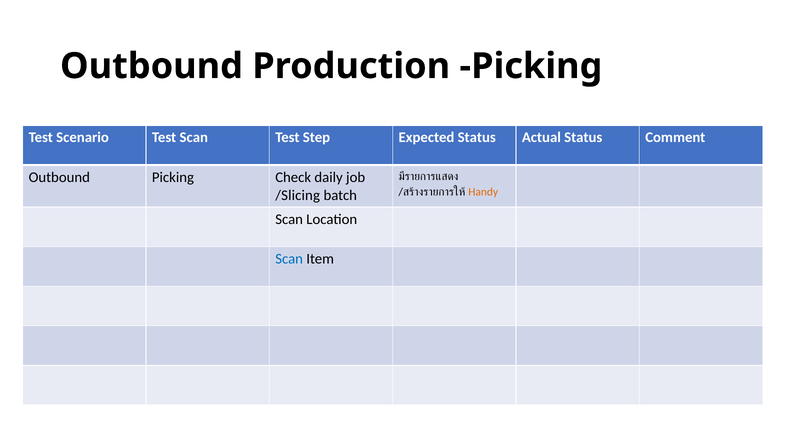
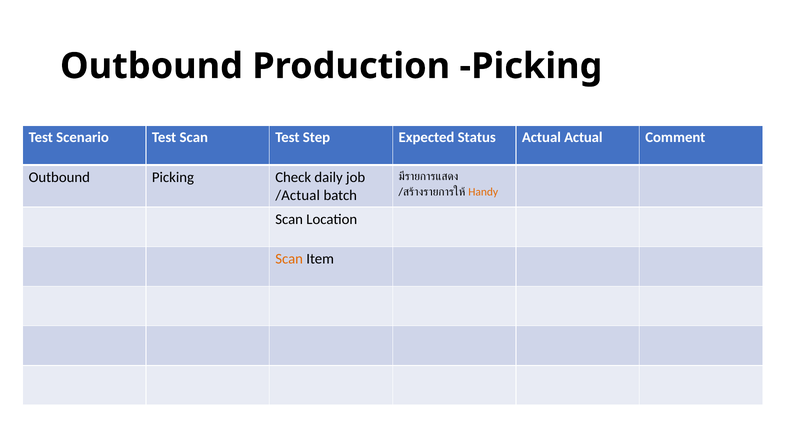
Actual Status: Status -> Actual (583, 138)
/Slicing: /Slicing -> /Actual (298, 195)
Scan colour: blue -> orange (289, 259)
